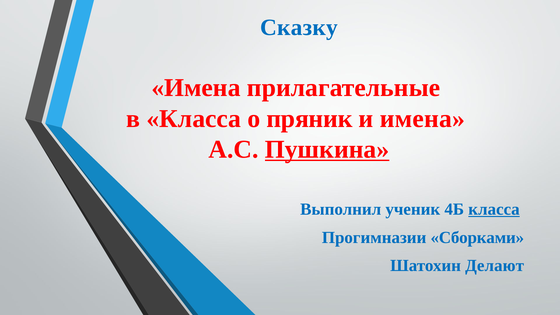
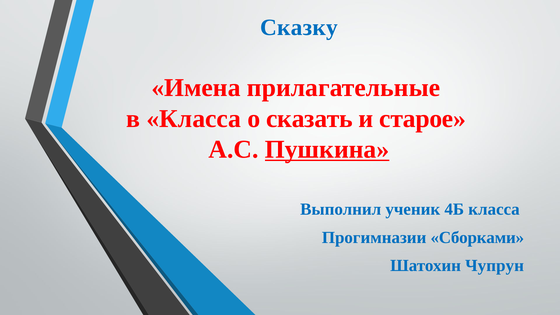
пряник: пряник -> сказать (309, 119)
и имена: имена -> старое (423, 119)
класса underline: present -> none (494, 209)
Делают: Делают -> Чупрун (495, 266)
